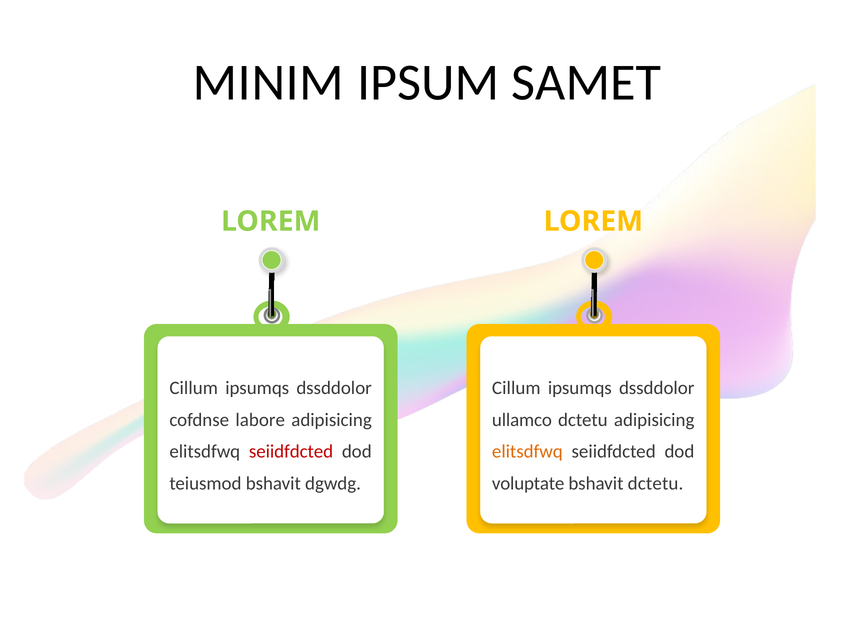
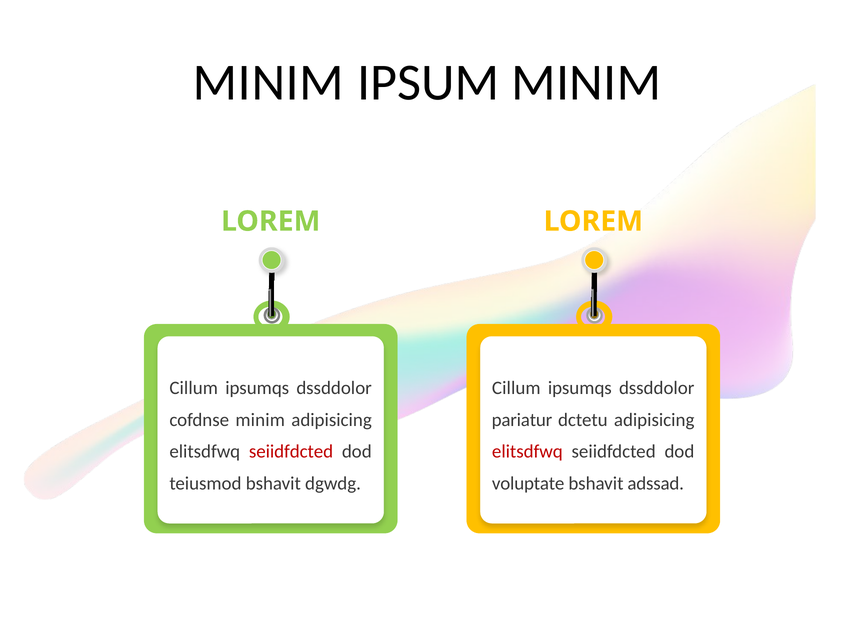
IPSUM SAMET: SAMET -> MINIM (586, 83)
cofdnse labore: labore -> minim (260, 420)
ullamco: ullamco -> pariatur (522, 420)
elitsdfwq colour: orange -> red (527, 452)
bshavit dctetu: dctetu -> adssad (656, 484)
